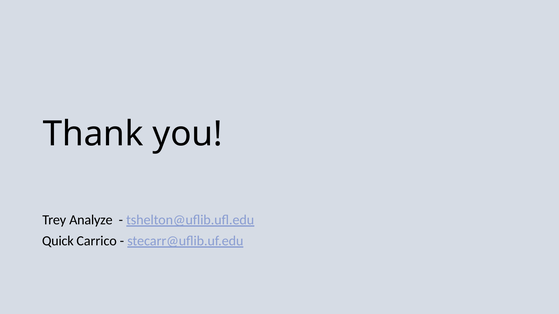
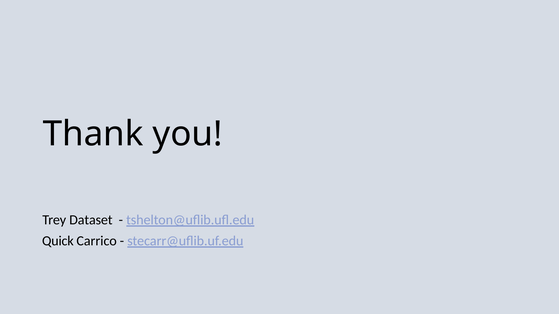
Analyze: Analyze -> Dataset (91, 220)
